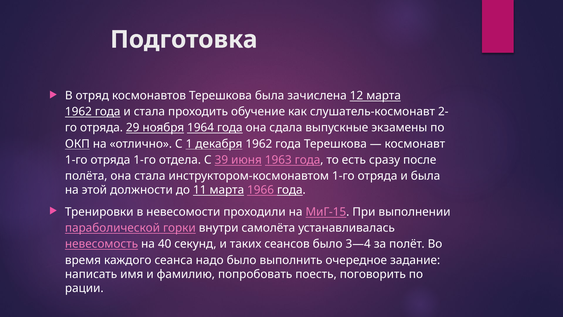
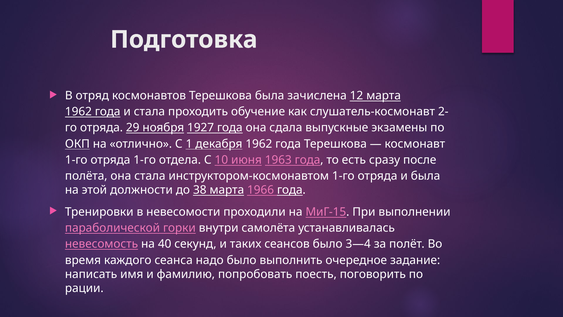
1964: 1964 -> 1927 (201, 128)
39: 39 -> 10 (221, 160)
11: 11 -> 38 (200, 190)
